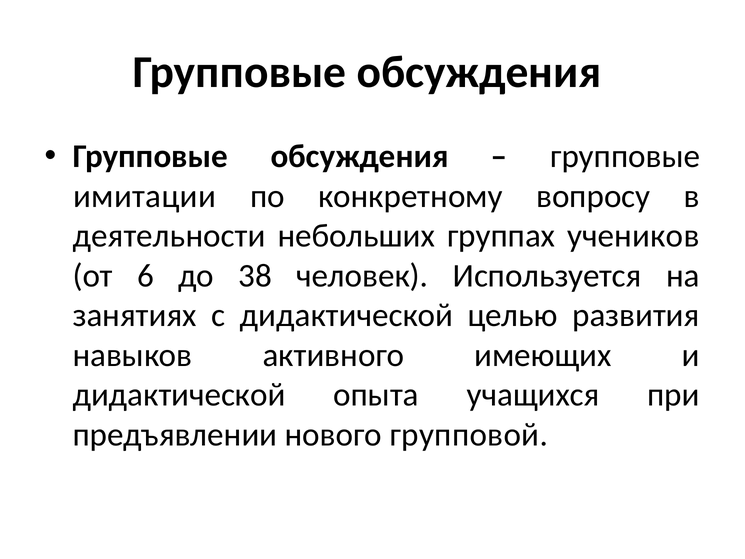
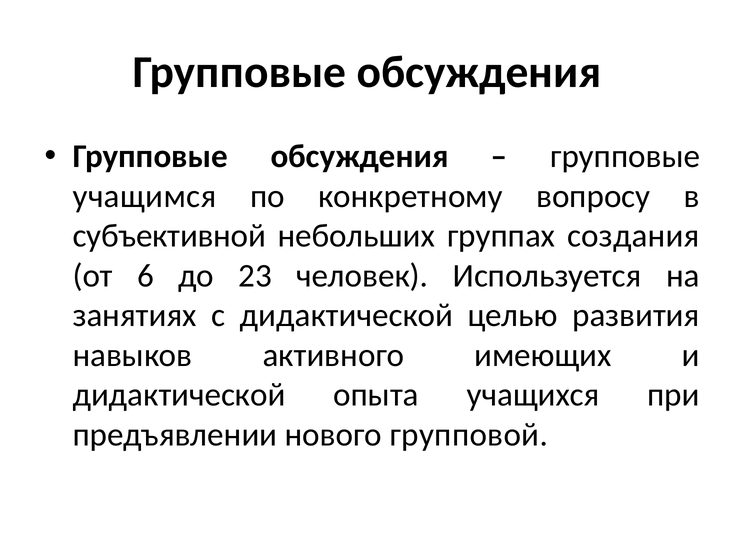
имитации: имитации -> учащимся (145, 196)
деятельности: деятельности -> субъективной (169, 236)
учеников: учеников -> создания (633, 236)
38: 38 -> 23 (255, 276)
